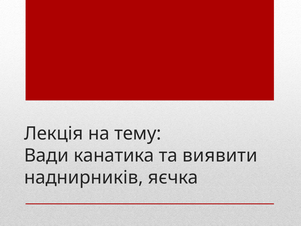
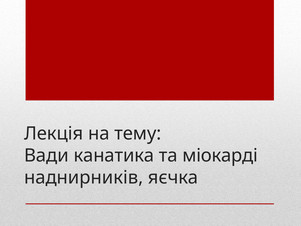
виявити: виявити -> міокарді (220, 155)
